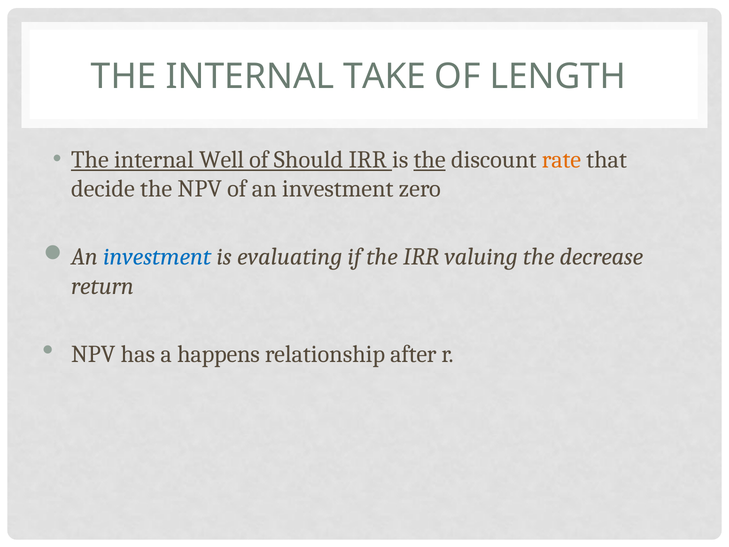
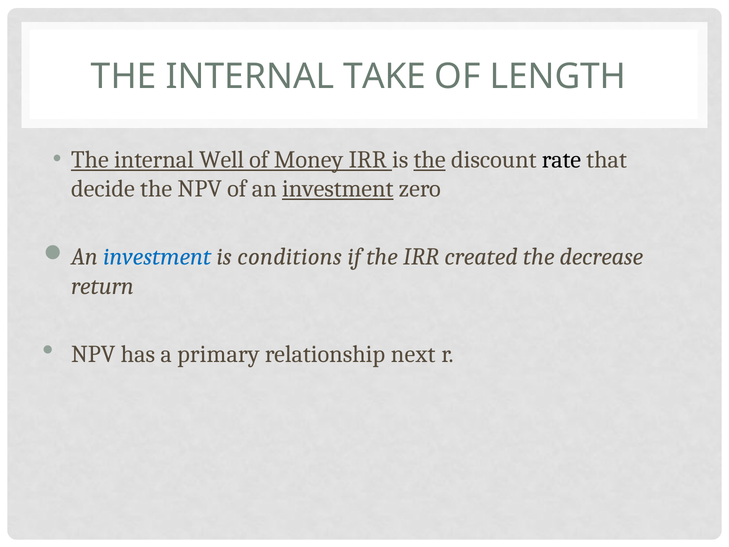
Should: Should -> Money (309, 160)
rate colour: orange -> black (561, 160)
investment underline: none -> present (338, 189)
evaluating: evaluating -> conditions (290, 257)
valuing: valuing -> created (481, 257)
happens: happens -> primary (218, 354)
after: after -> next (413, 354)
